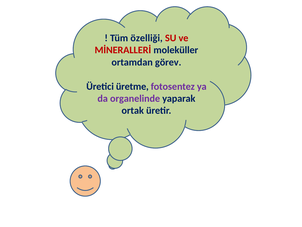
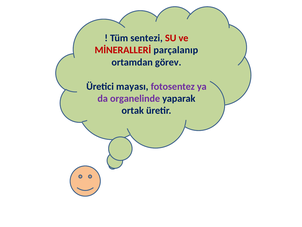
özelliği: özelliği -> sentezi (147, 38)
moleküller: moleküller -> parçalanıp (176, 50)
üretme: üretme -> mayası (132, 86)
